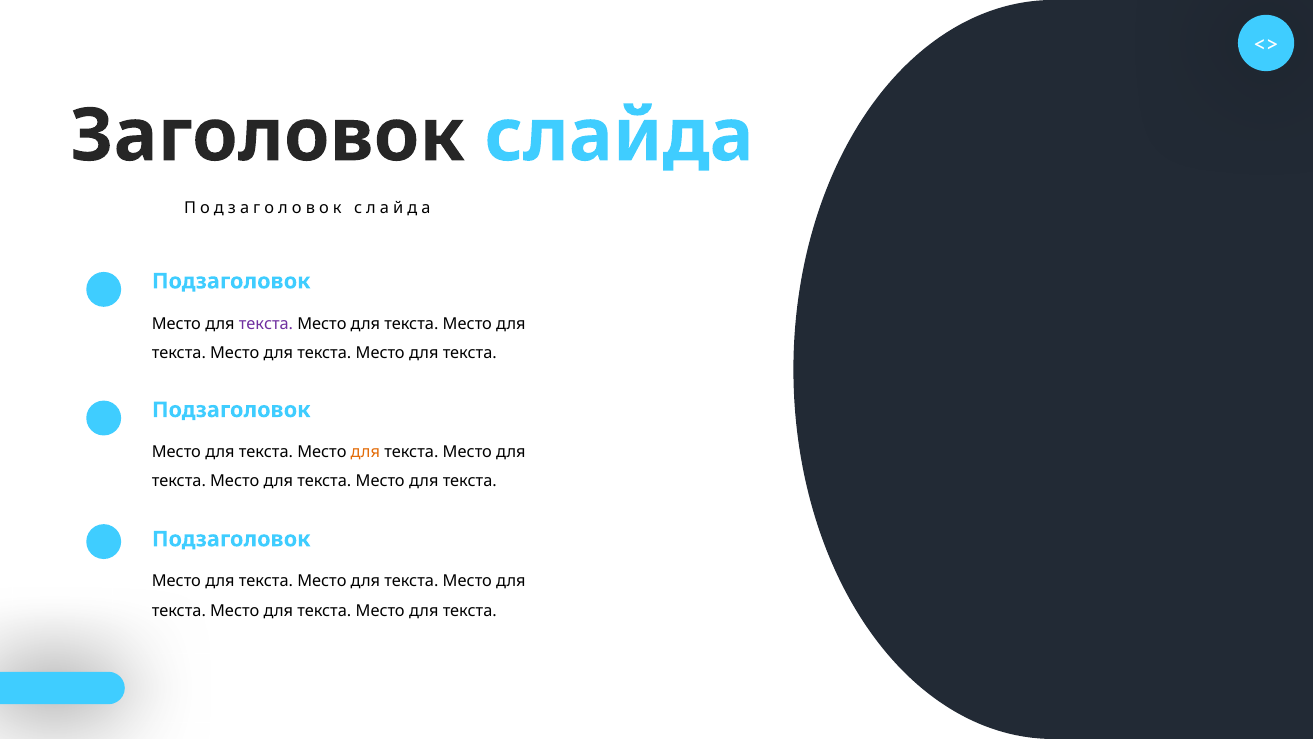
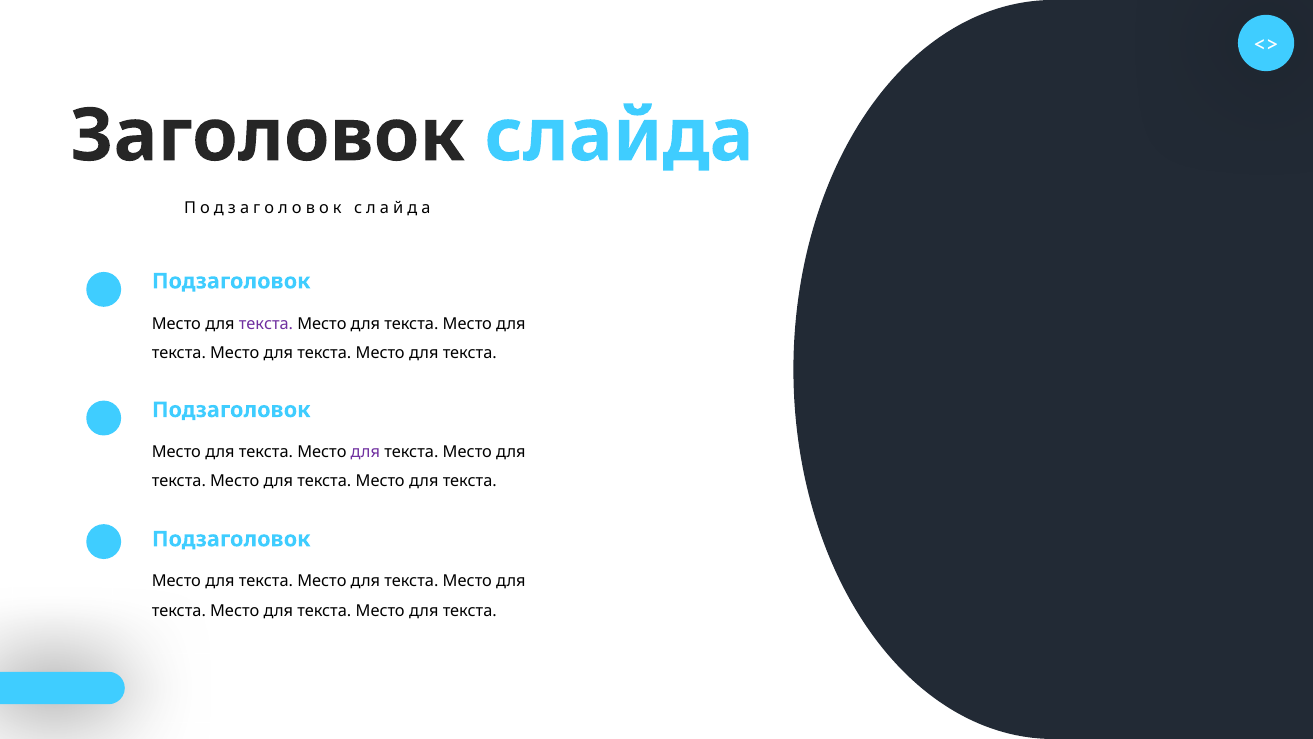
для colour: orange -> purple (365, 452)
